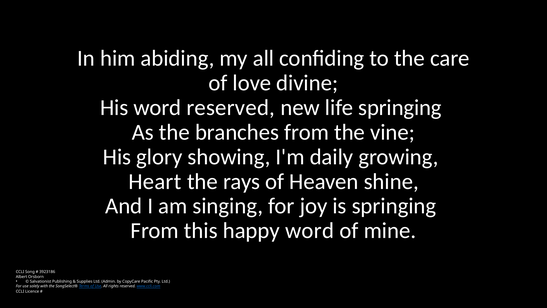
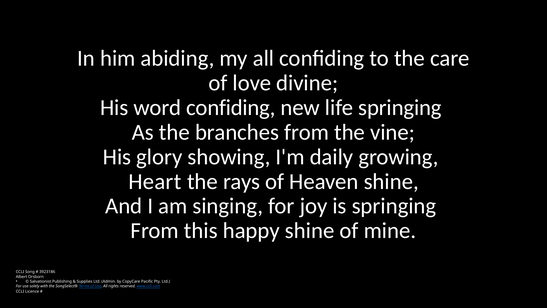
word reserved: reserved -> confiding (231, 107)
happy word: word -> shine (310, 231)
